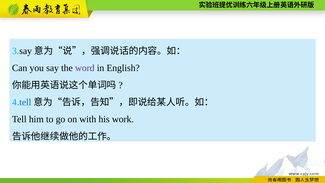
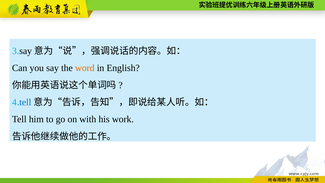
word colour: purple -> orange (85, 68)
